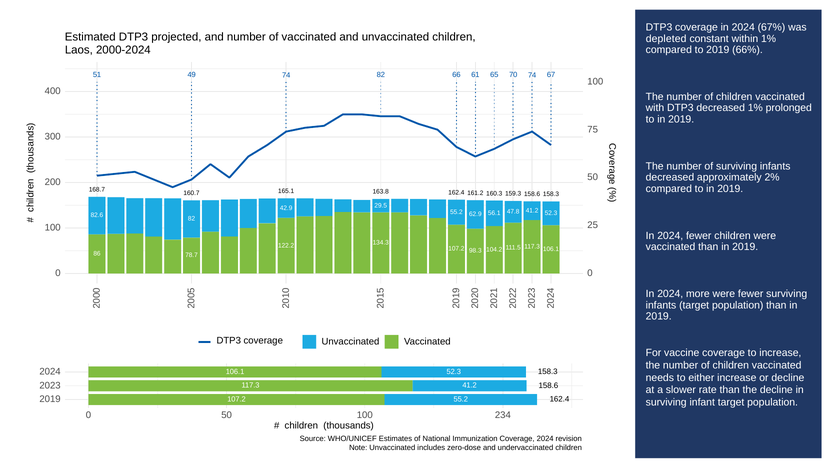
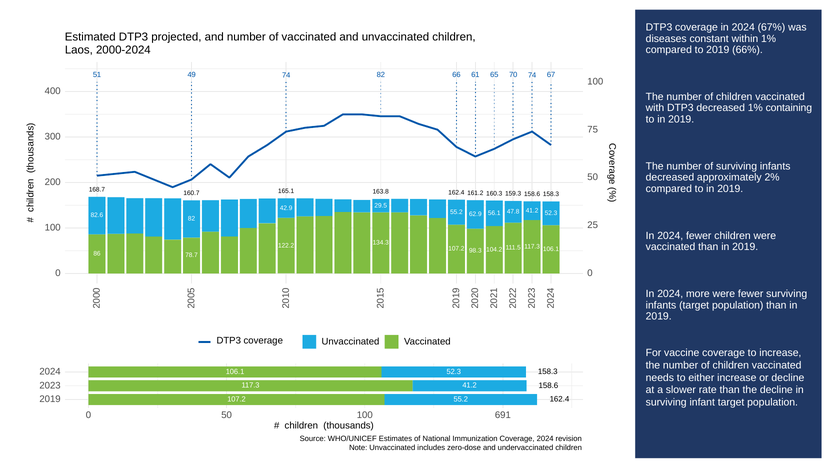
depleted: depleted -> diseases (666, 39)
prolonged: prolonged -> containing (789, 108)
234: 234 -> 691 (503, 415)
